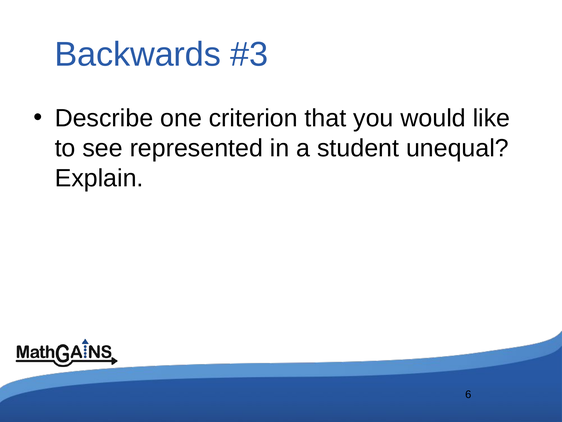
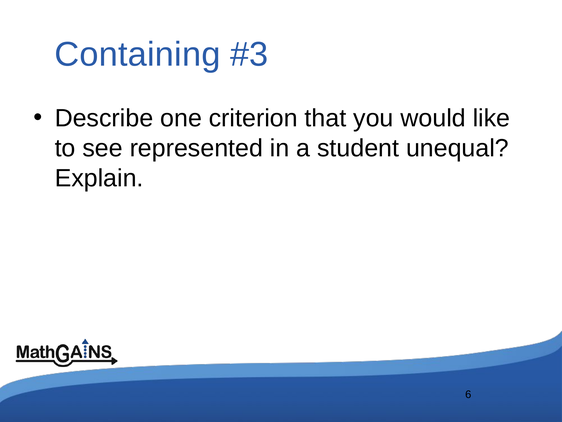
Backwards: Backwards -> Containing (138, 54)
